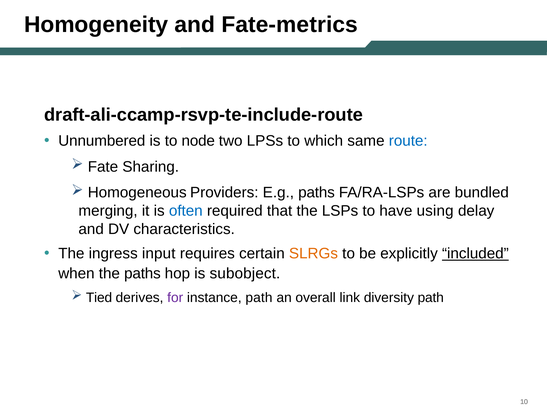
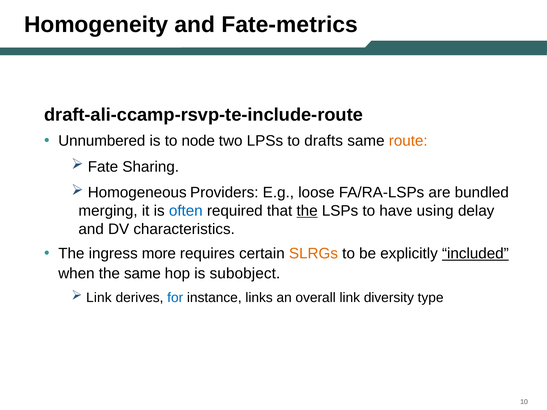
which: which -> drafts (324, 141)
route colour: blue -> orange (408, 141)
E.g paths: paths -> loose (316, 193)
the underline: none -> present (307, 211)
input: input -> more (159, 254)
the paths: paths -> same (142, 274)
Tied: Tied -> Link (99, 298)
for colour: purple -> blue (175, 298)
instance path: path -> links (259, 298)
diversity path: path -> type (431, 298)
